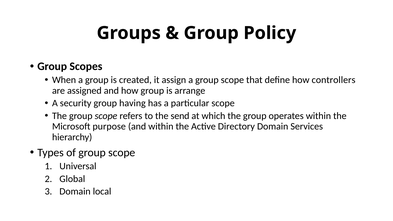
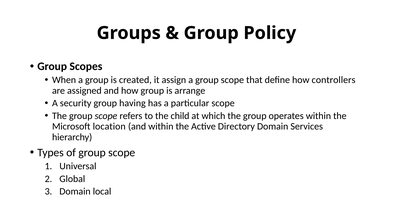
send: send -> child (180, 116)
purpose: purpose -> location (109, 127)
